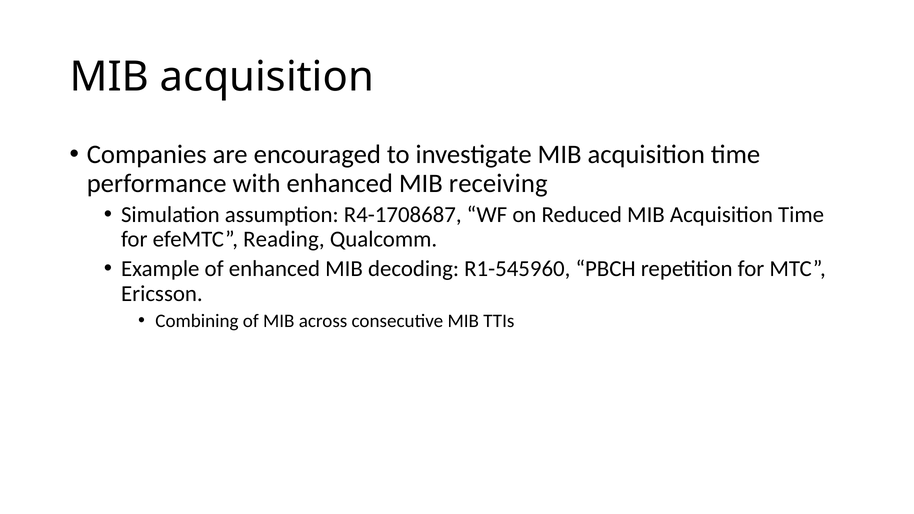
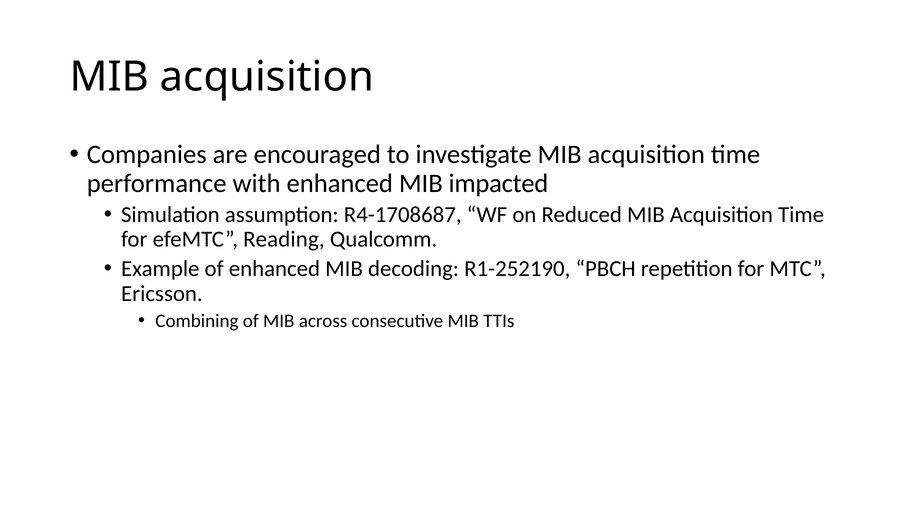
receiving: receiving -> impacted (498, 183)
R1-545960: R1-545960 -> R1-252190 (517, 269)
